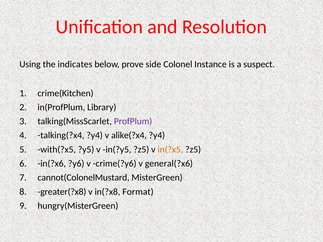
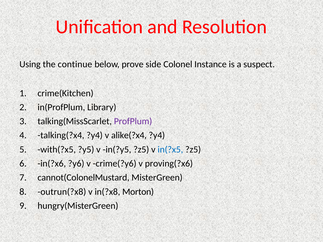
indicates: indicates -> continue (75, 64)
in(?x5 colour: orange -> blue (170, 150)
general(?x6: general(?x6 -> proving(?x6 (169, 164)
greater(?x8: greater(?x8 -> outrun(?x8 (62, 192)
Format: Format -> Morton (138, 192)
